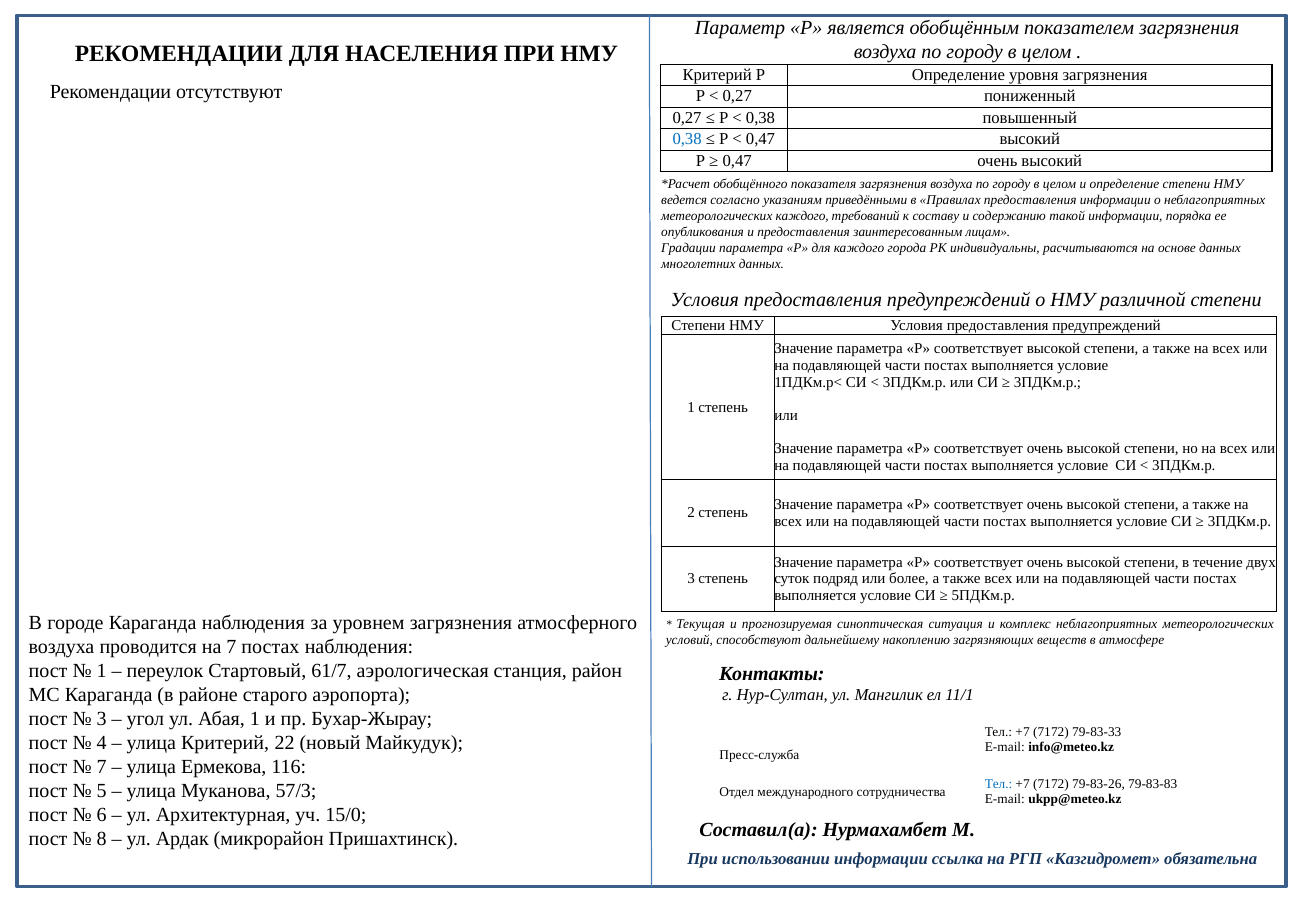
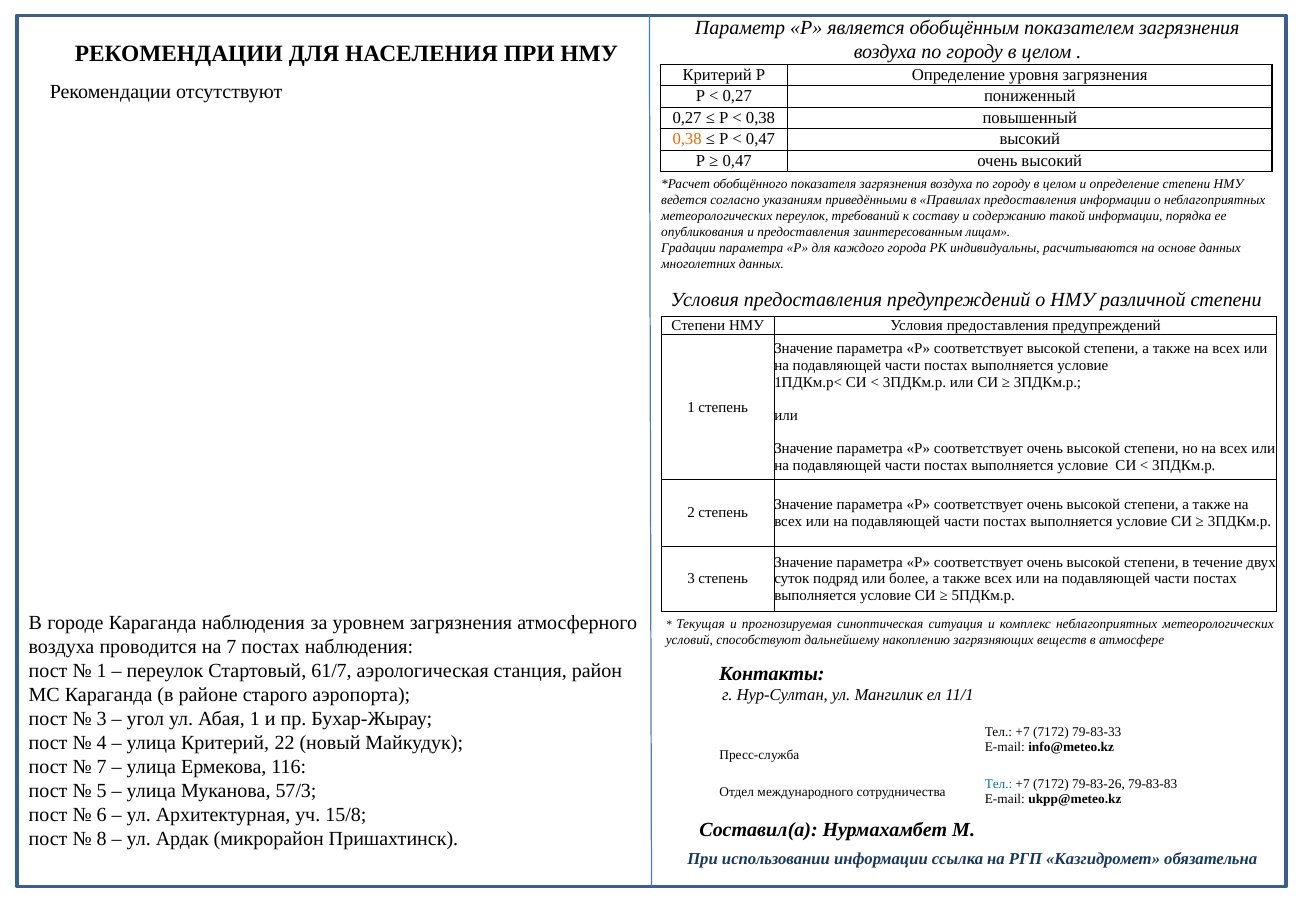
0,38 colour: blue -> orange (687, 139)
метеорологических каждого: каждого -> переулок (802, 216)
15/0: 15/0 -> 15/8 (346, 815)
